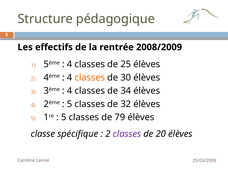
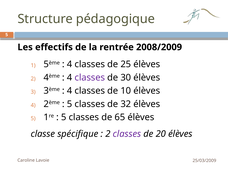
classes colour: orange -> purple (90, 77)
34: 34 -> 10 (126, 91)
79: 79 -> 65 (120, 117)
